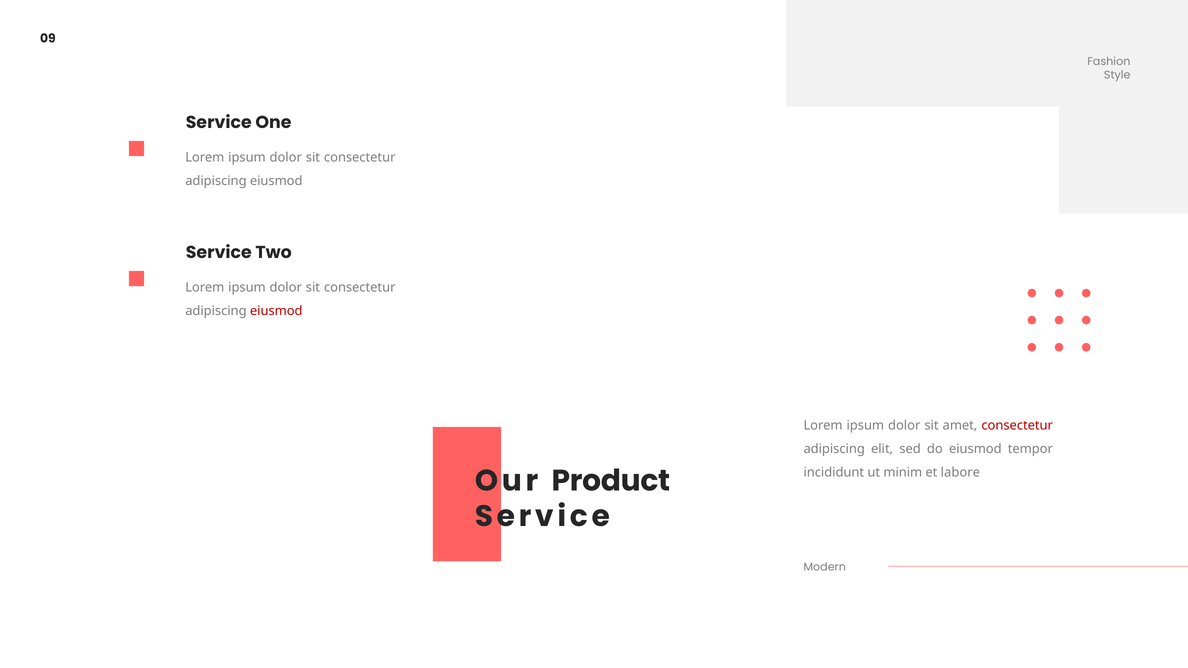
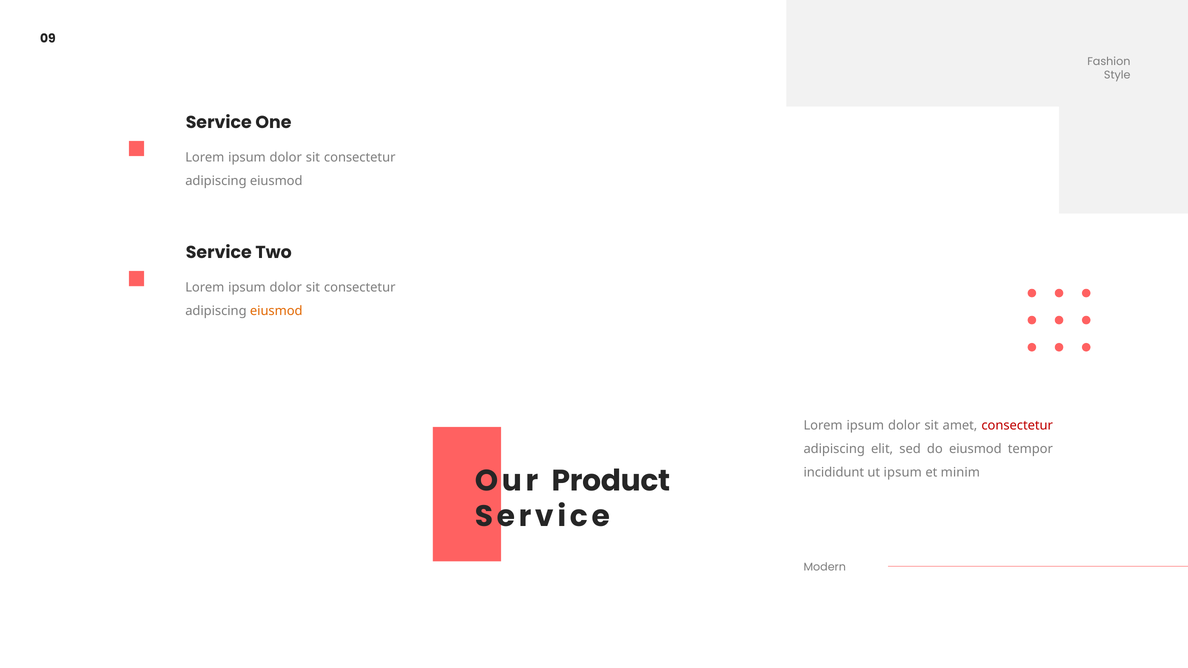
eiusmod colour: red -> orange (276, 311)
ut minim: minim -> ipsum (903, 472)
labore: labore -> minim (960, 472)
